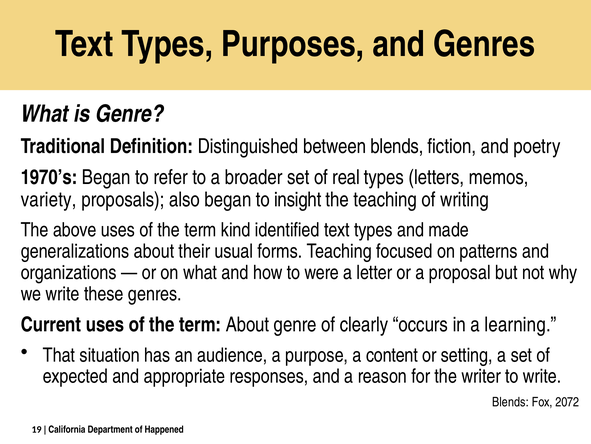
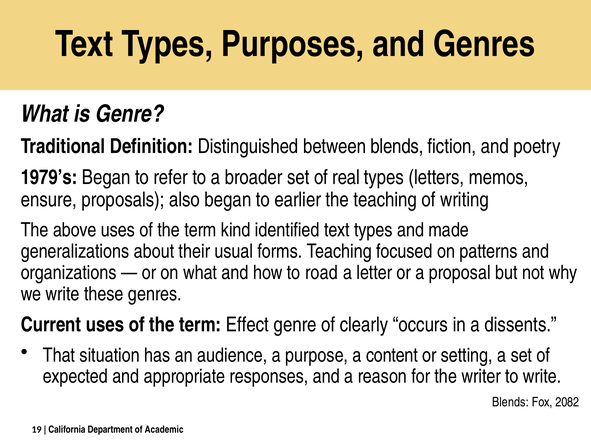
1970’s: 1970’s -> 1979’s (49, 177)
variety: variety -> ensure (49, 199)
insight: insight -> earlier (298, 199)
were: were -> road (322, 272)
term About: About -> Effect (247, 324)
learning: learning -> dissents (521, 324)
2072: 2072 -> 2082 (567, 402)
Happened: Happened -> Academic (164, 429)
